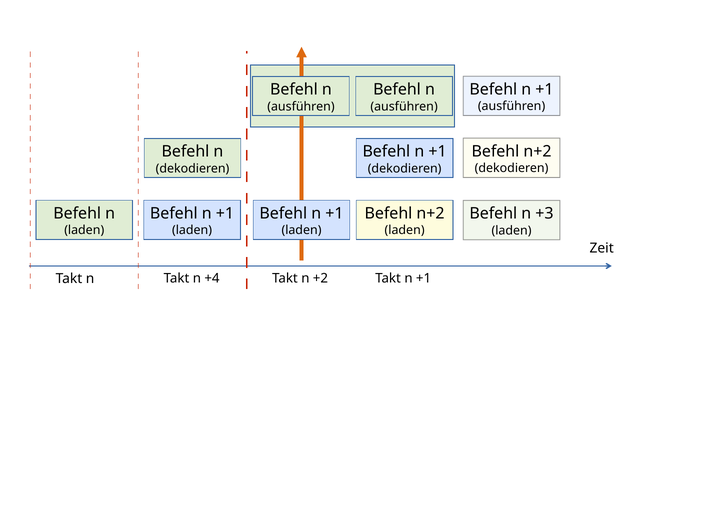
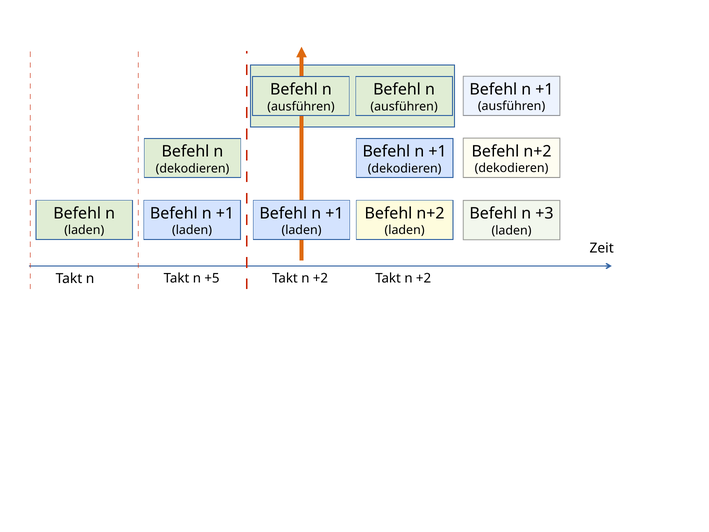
+4: +4 -> +5 (212, 278)
+1: +1 -> +2 (424, 278)
